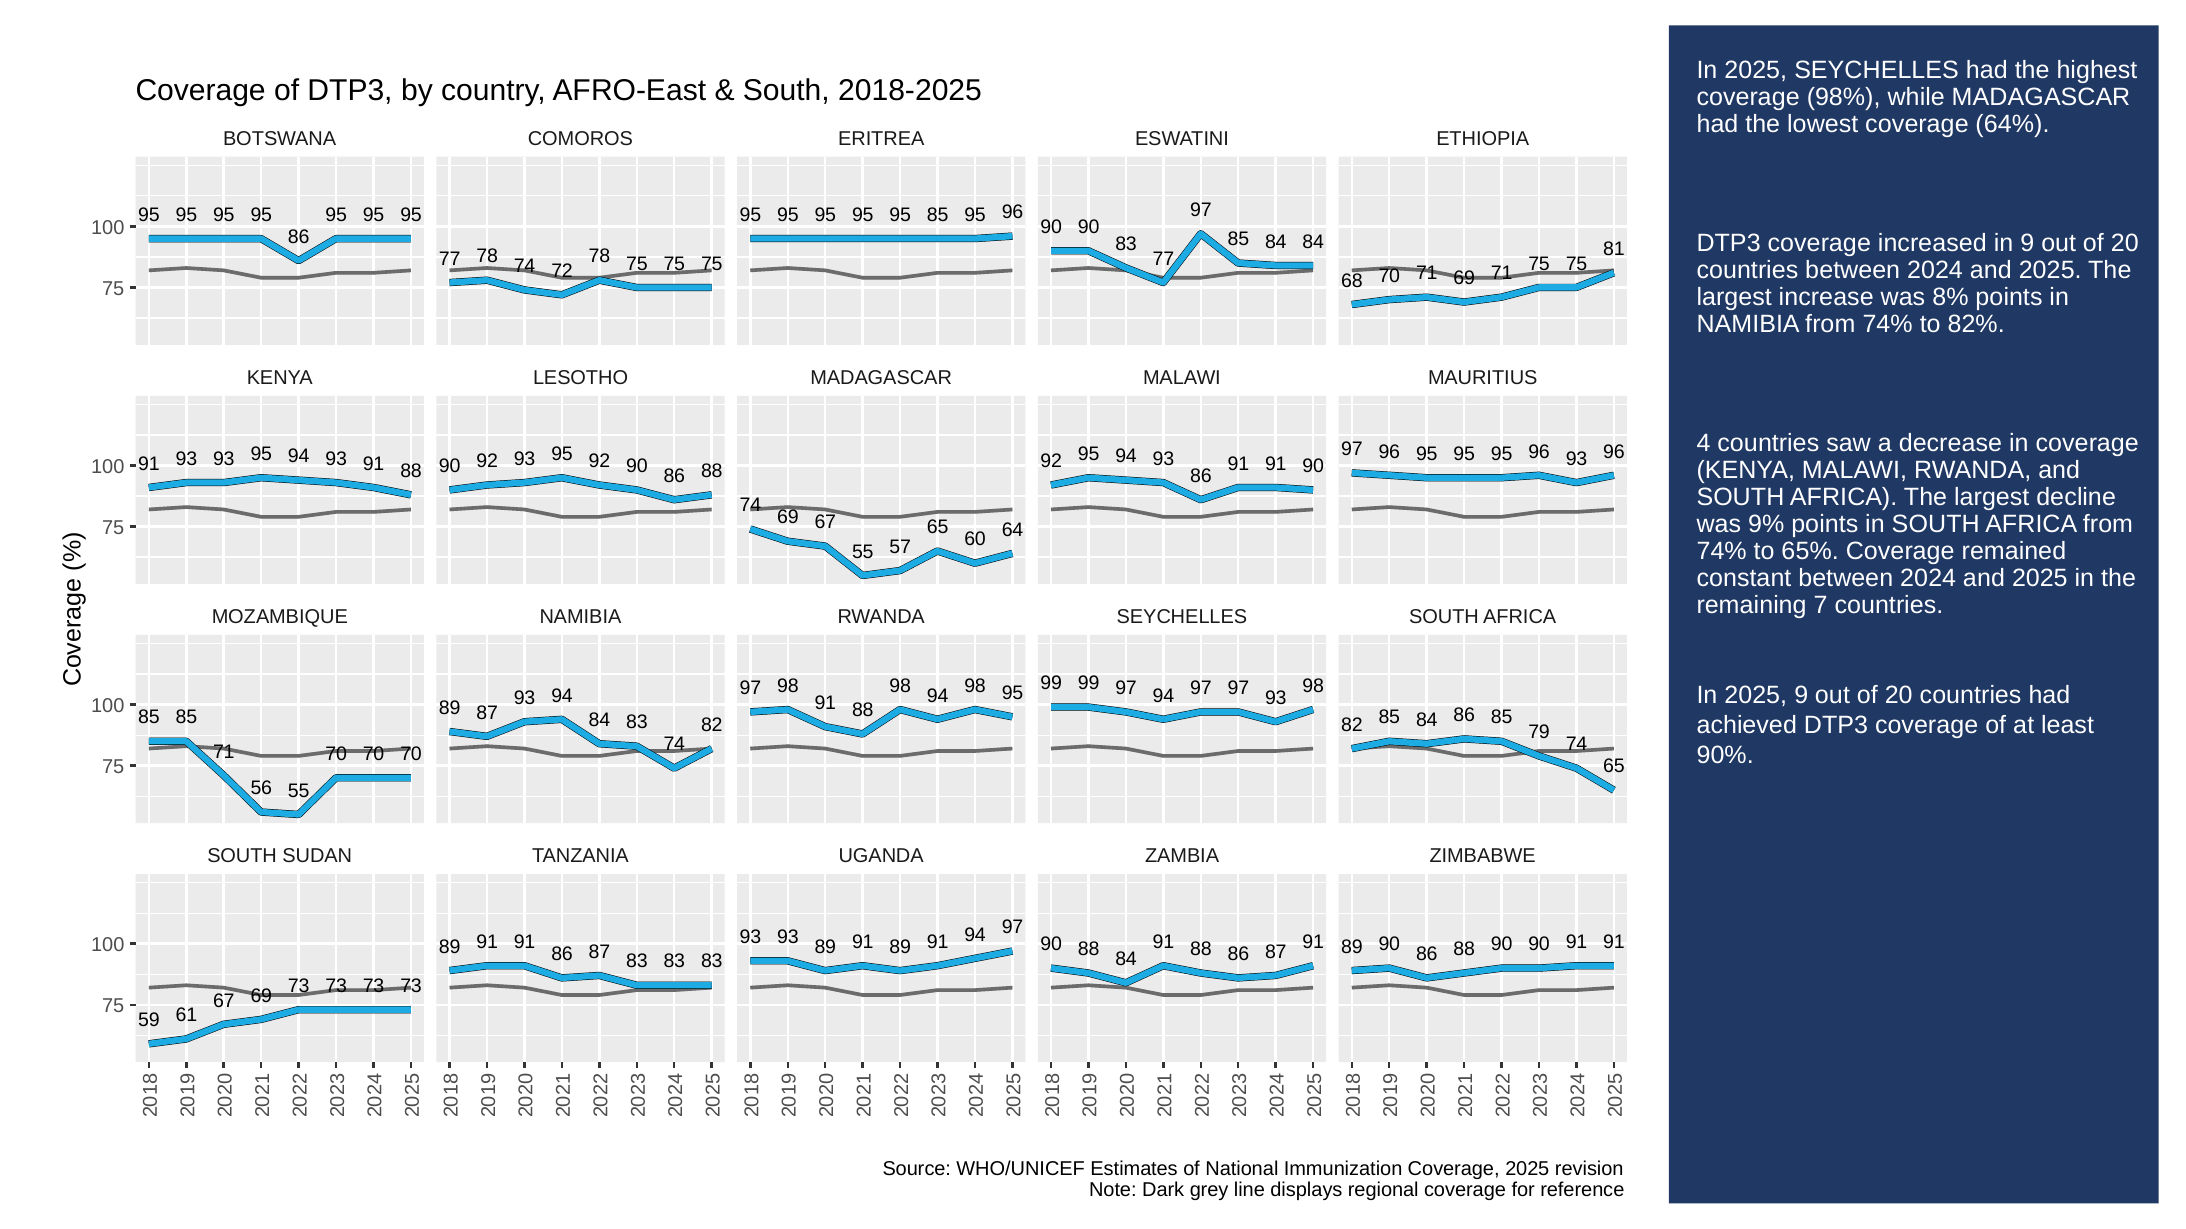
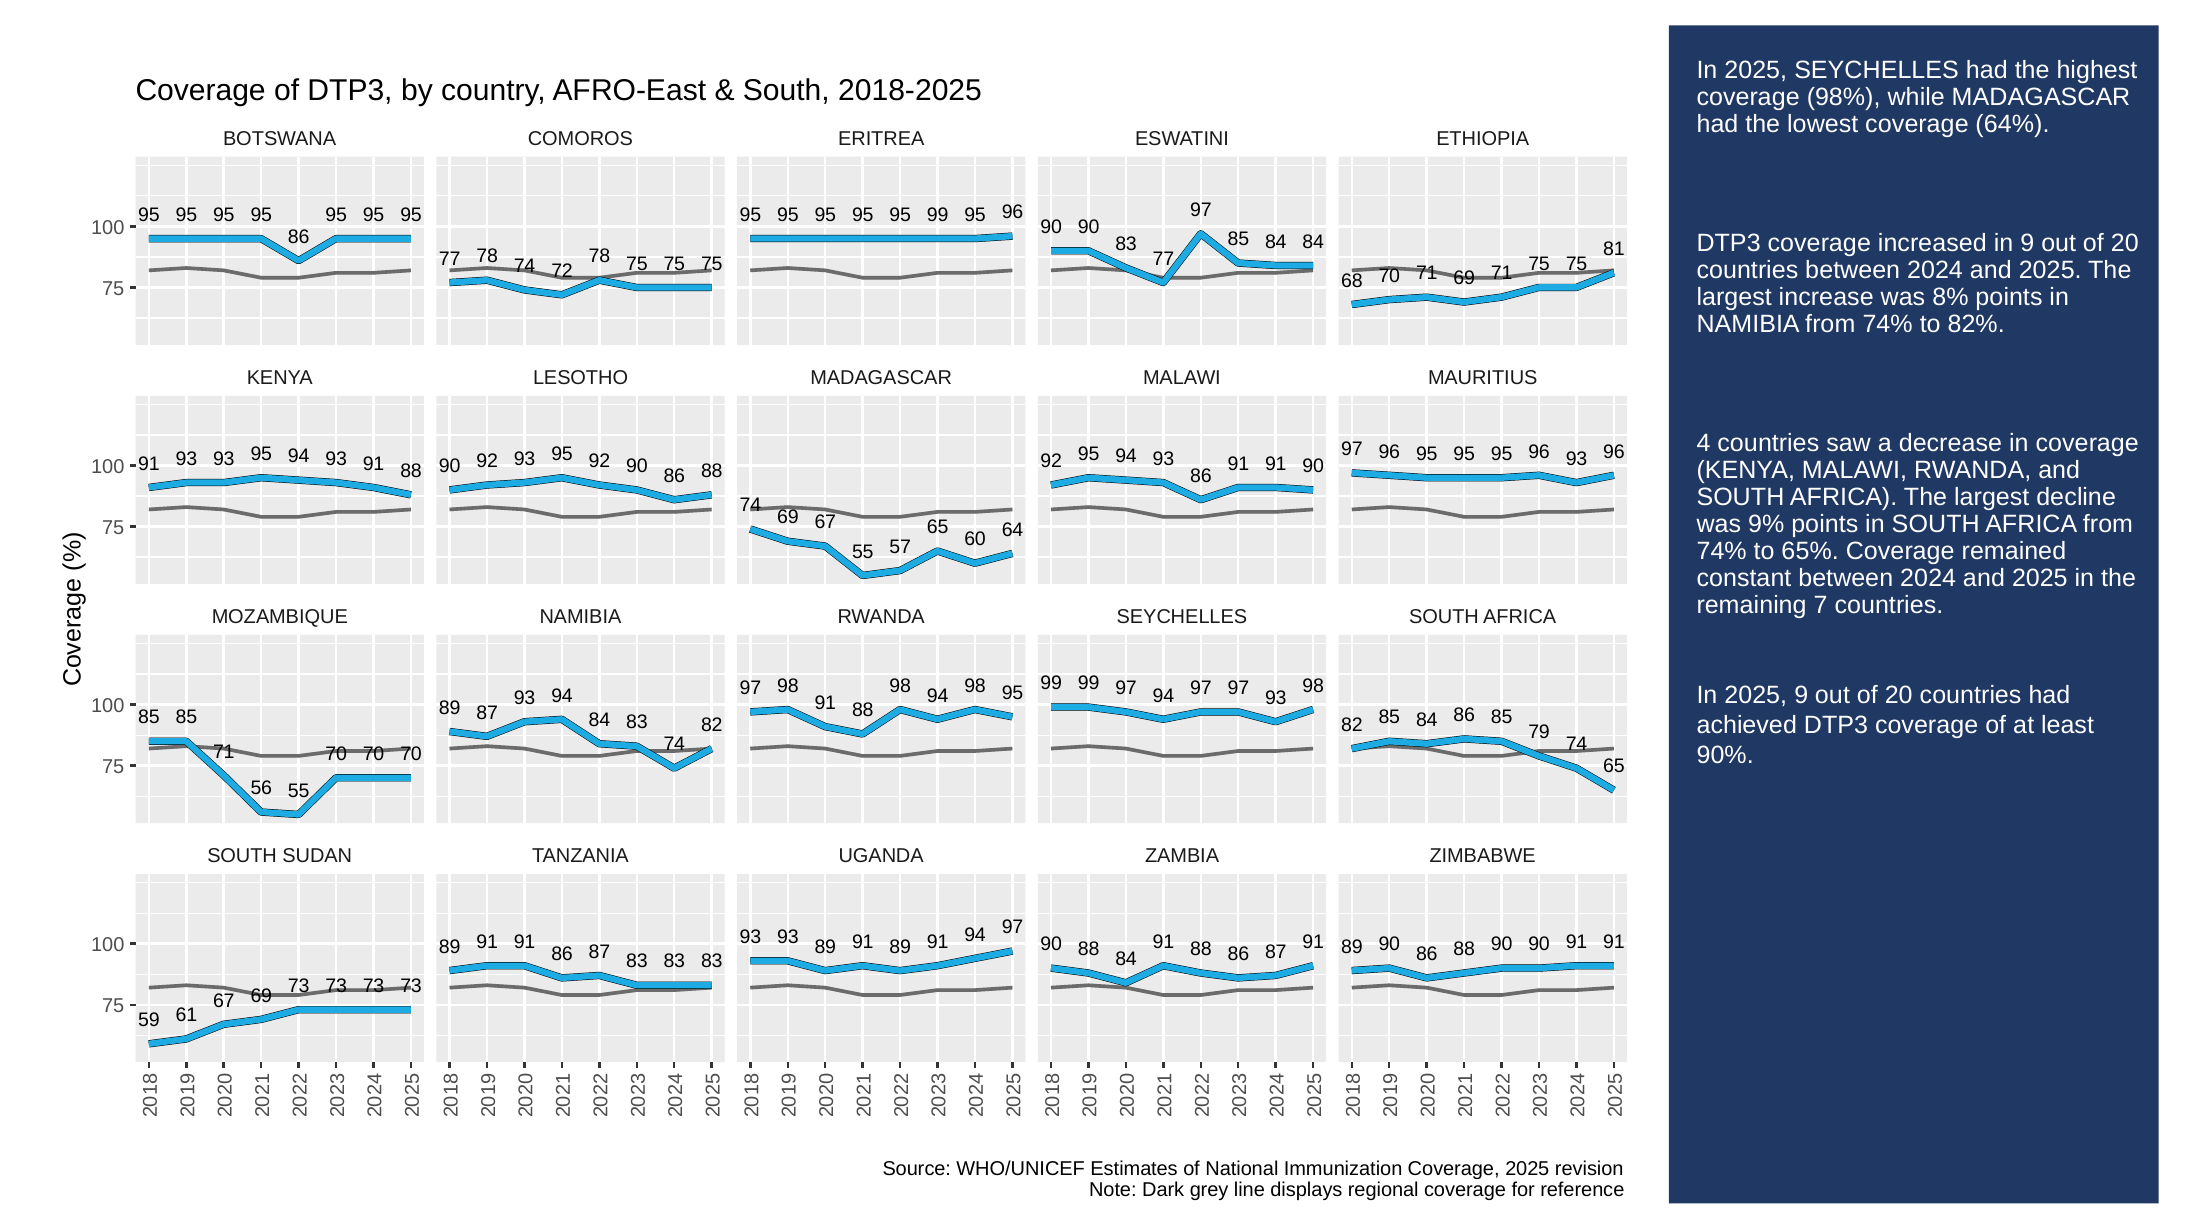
95 85: 85 -> 99 (938, 215)
